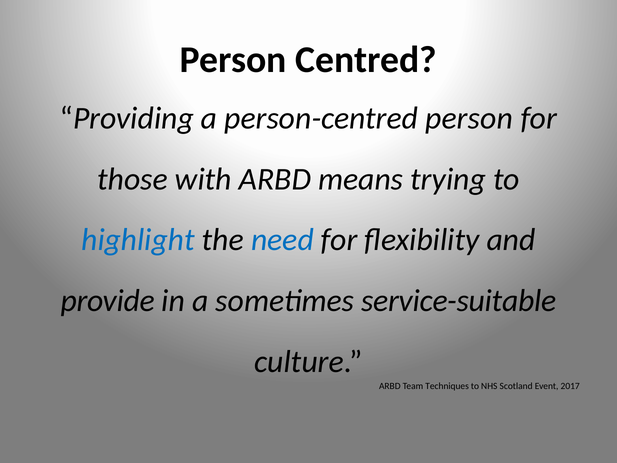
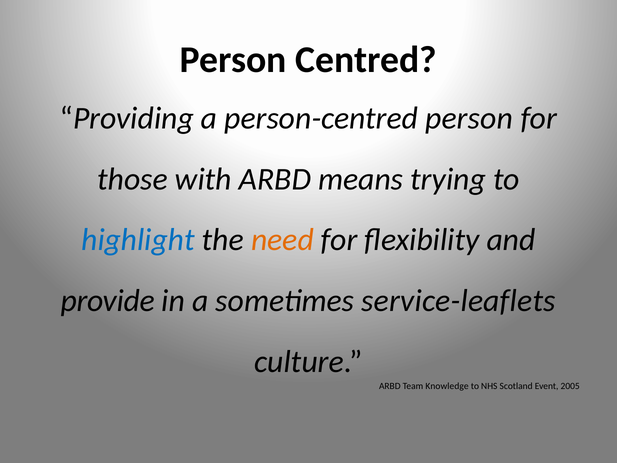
need colour: blue -> orange (282, 240)
service-suitable: service-suitable -> service-leaflets (459, 301)
Techniques: Techniques -> Knowledge (447, 386)
2017: 2017 -> 2005 (570, 386)
